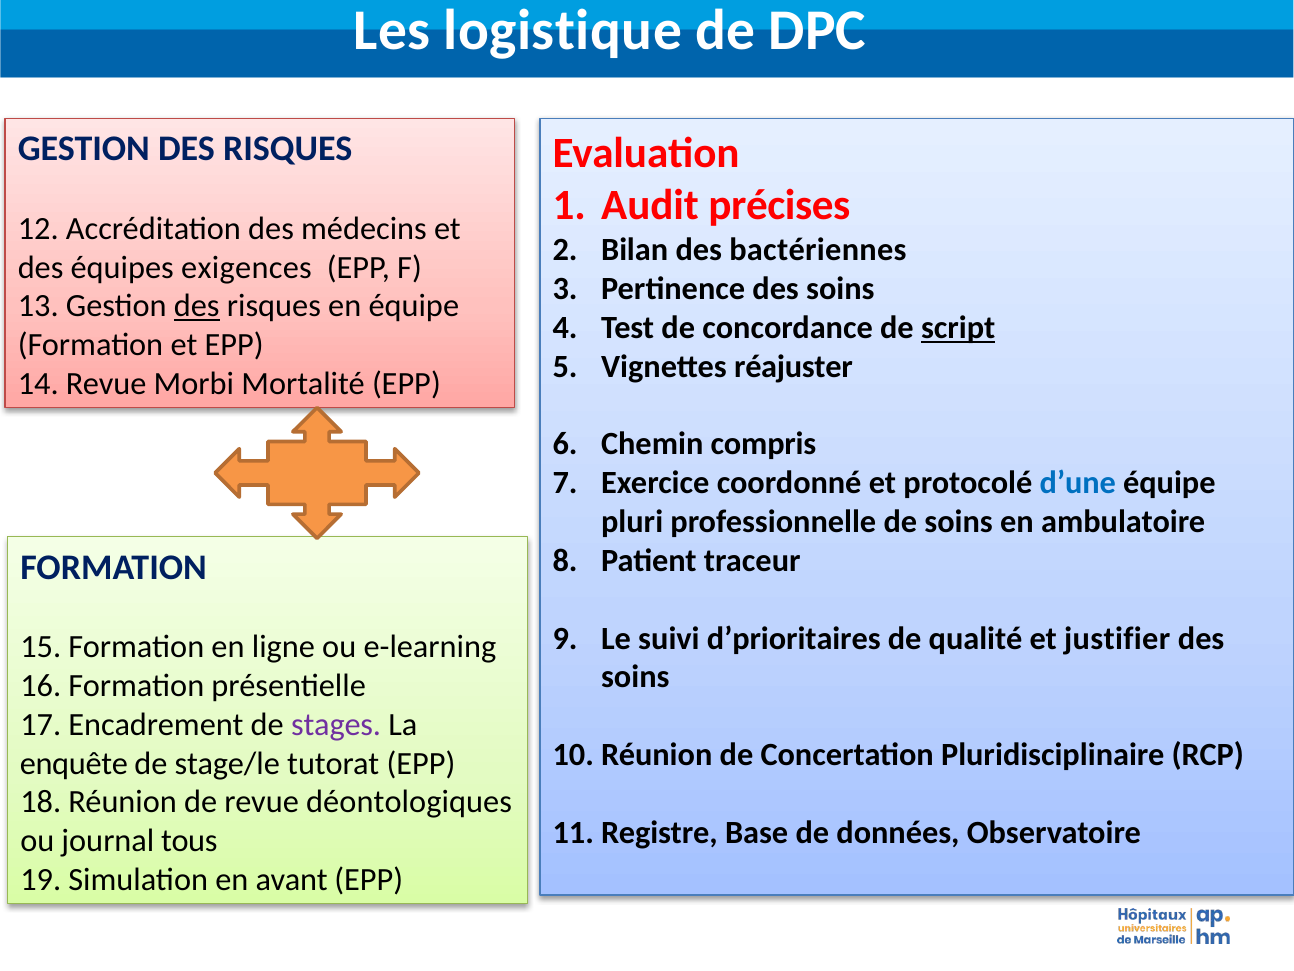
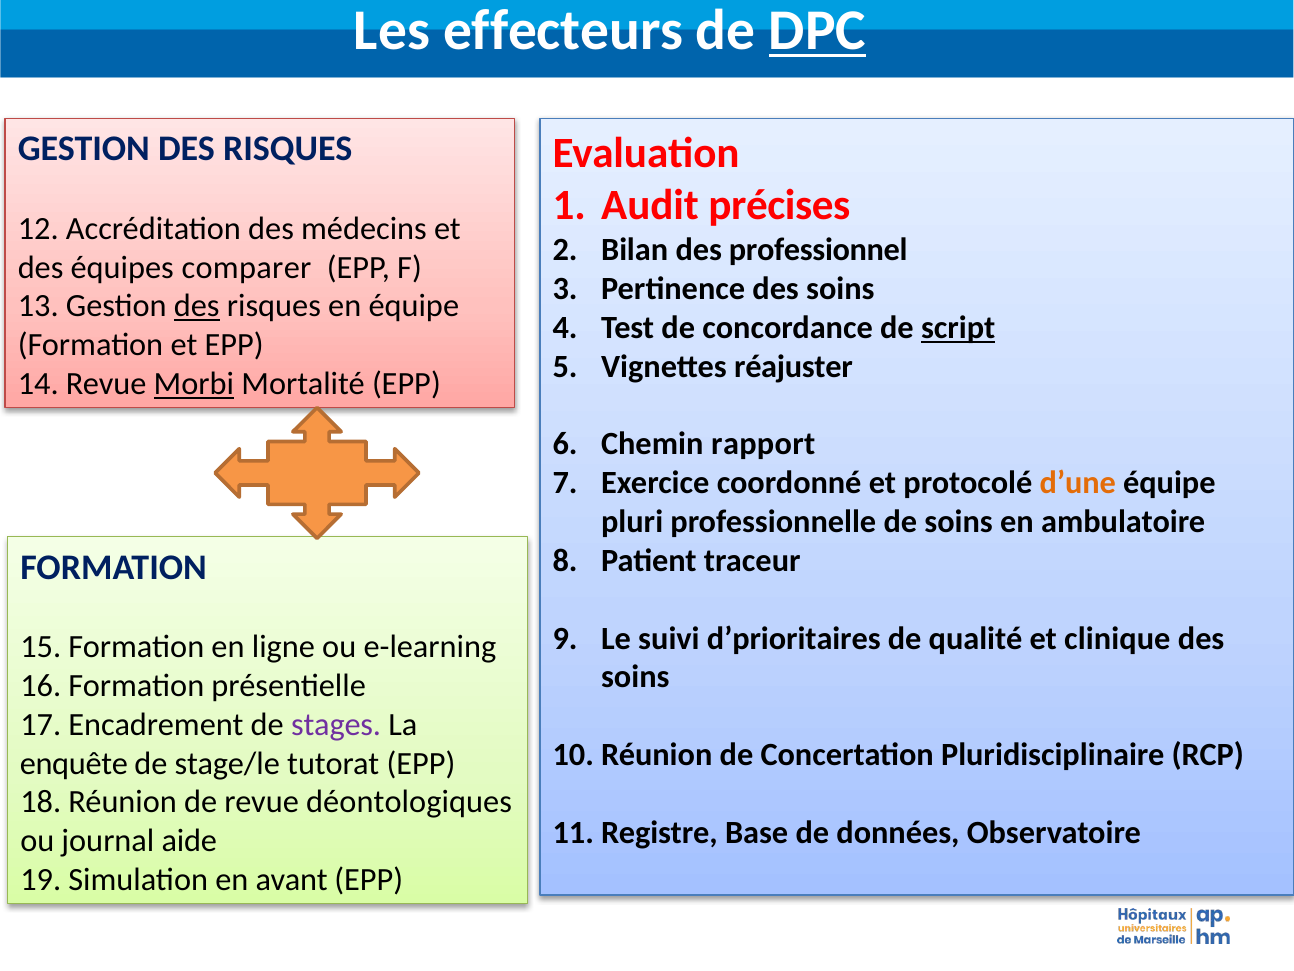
logistique: logistique -> effecteurs (563, 31)
DPC underline: none -> present (817, 31)
bactériennes: bactériennes -> professionnel (818, 250)
exigences: exigences -> comparer (246, 267)
Morbi underline: none -> present (194, 384)
compris: compris -> rapport (763, 444)
d’une colour: blue -> orange (1078, 483)
justifier: justifier -> clinique (1117, 638)
tous: tous -> aide (189, 841)
